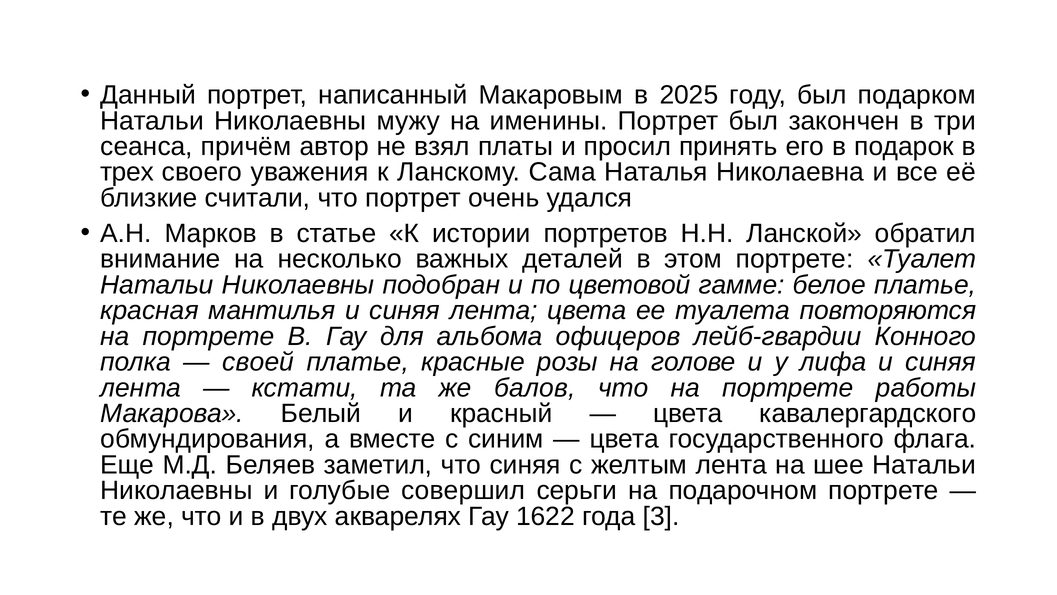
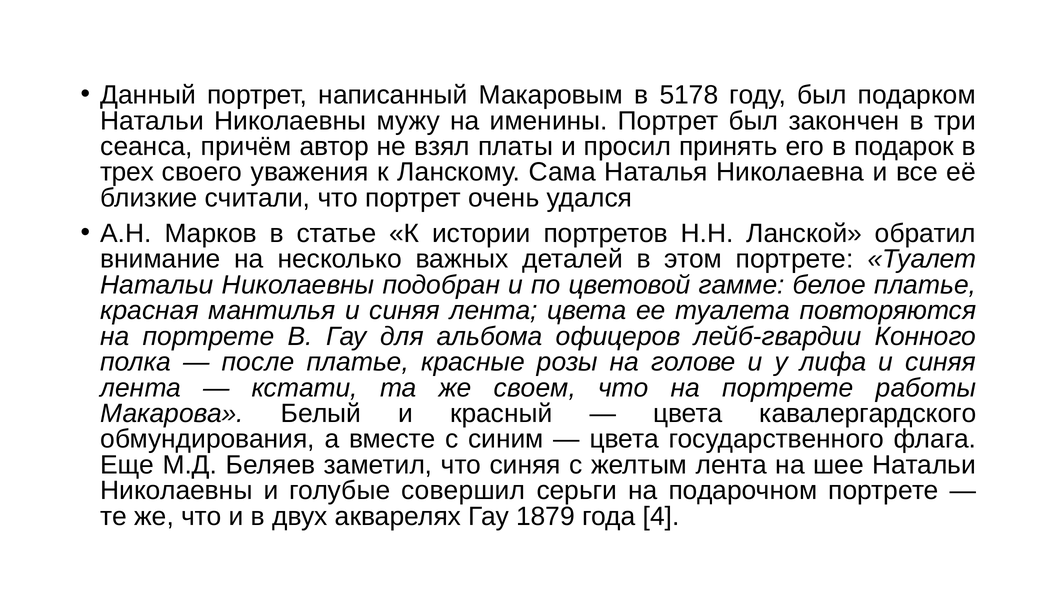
2025: 2025 -> 5178 (689, 95)
своей: своей -> после (258, 362)
балов: балов -> своем (535, 387)
1622: 1622 -> 1879 (545, 516)
3: 3 -> 4 (661, 516)
